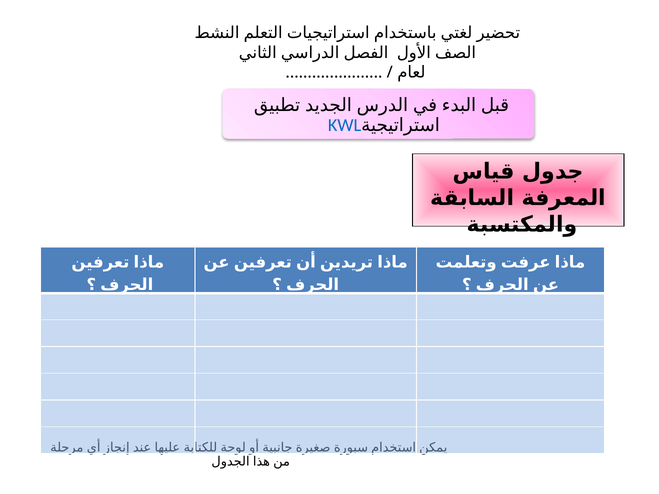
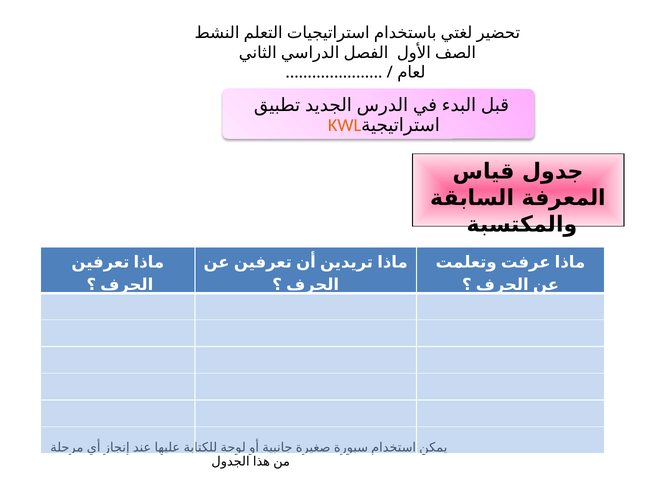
KWL colour: blue -> orange (345, 125)
